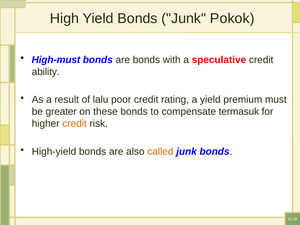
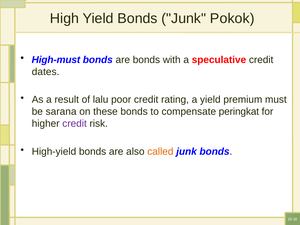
ability: ability -> dates (46, 72)
greater: greater -> sarana (61, 112)
termasuk: termasuk -> peringkat (239, 112)
credit colour: orange -> purple (75, 124)
